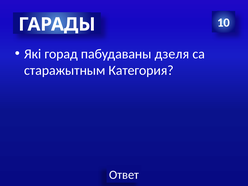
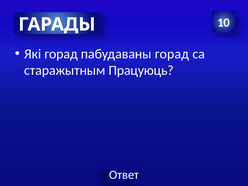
дзеля: дзеля -> горад (172, 54)
Категория: Категория -> Працуюць (141, 70)
